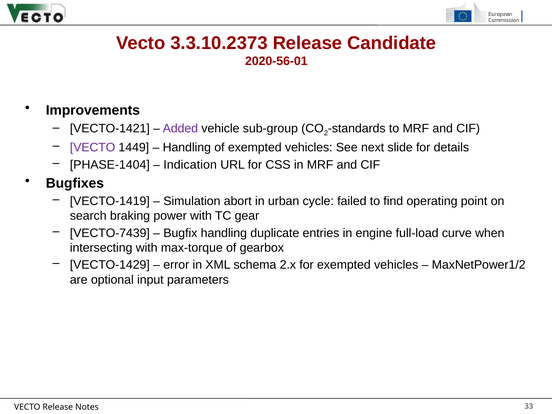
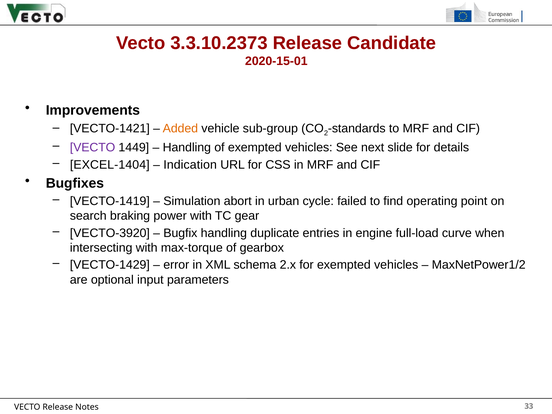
2020-56-01: 2020-56-01 -> 2020-15-01 (276, 61)
Added colour: purple -> orange (180, 128)
PHASE-1404: PHASE-1404 -> EXCEL-1404 (110, 165)
VECTO-7439: VECTO-7439 -> VECTO-3920 (110, 233)
